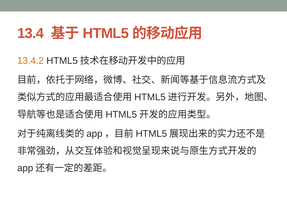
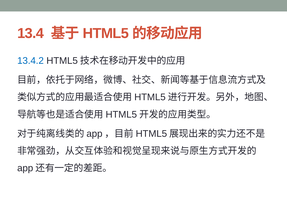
13.4.2 colour: orange -> blue (31, 60)
